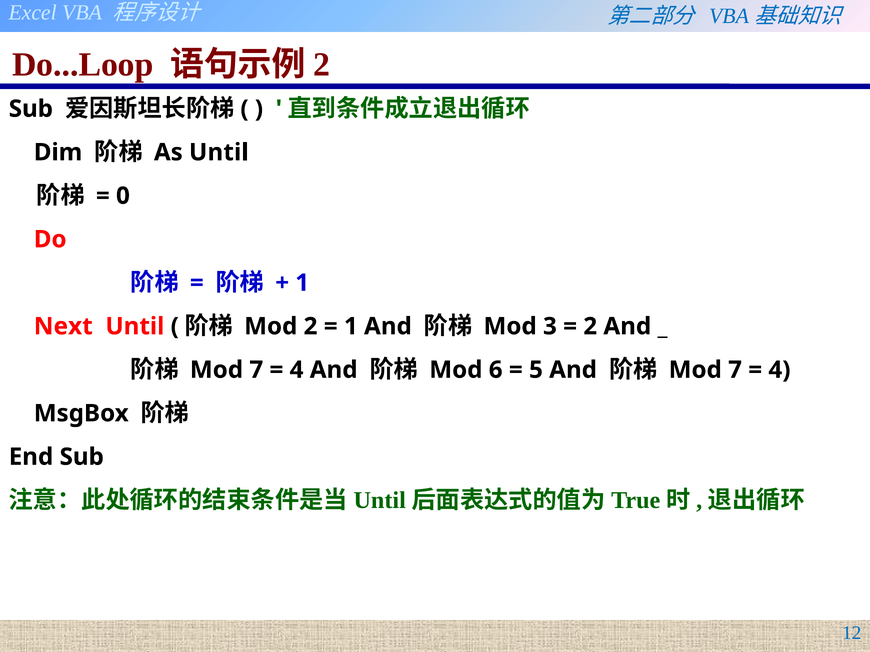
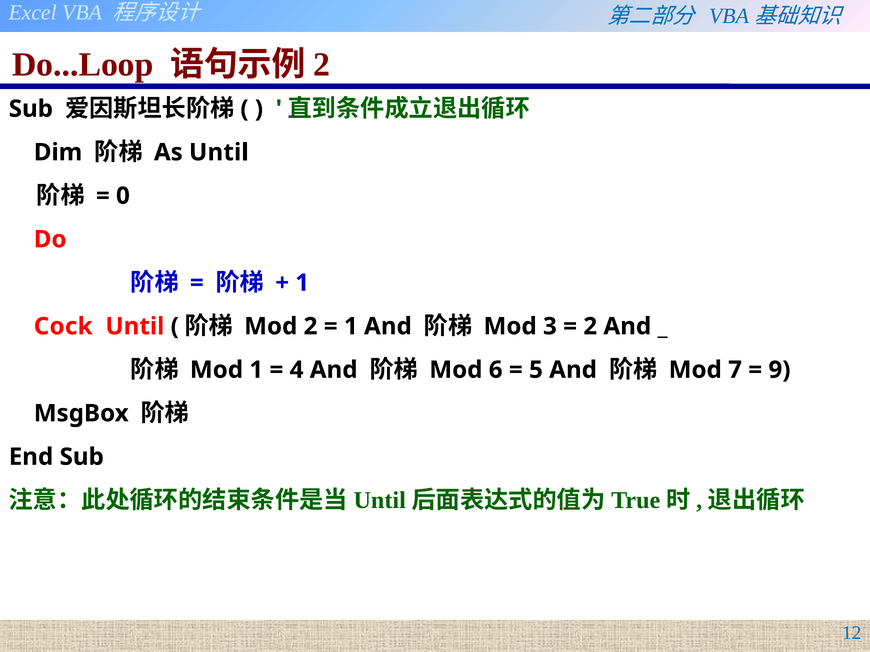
Next: Next -> Cock (63, 327)
7: 7 -> 1 (256, 370)
4: 4 -> 9 (779, 370)
